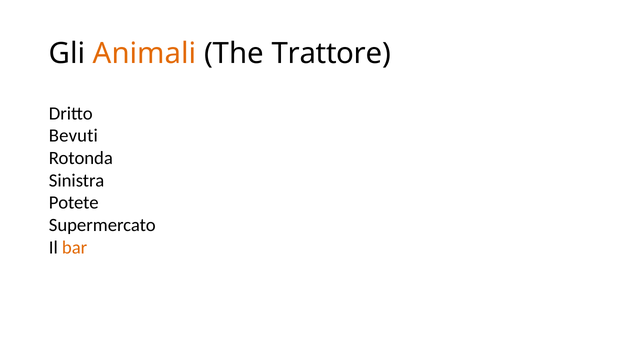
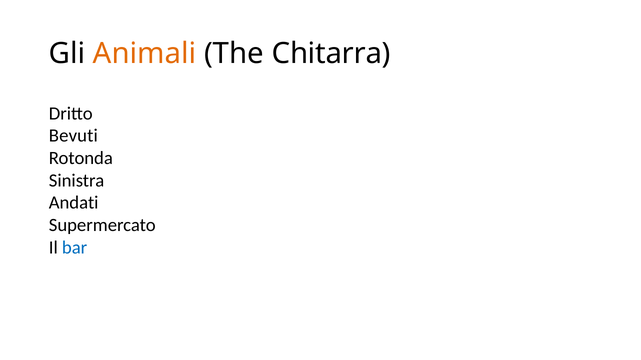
Trattore: Trattore -> Chitarra (331, 54)
Potete: Potete -> Andati (74, 203)
bar colour: orange -> blue (75, 248)
